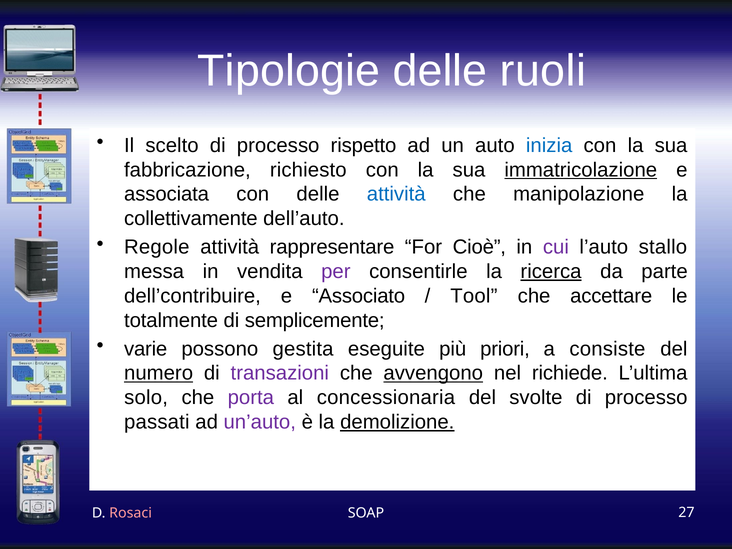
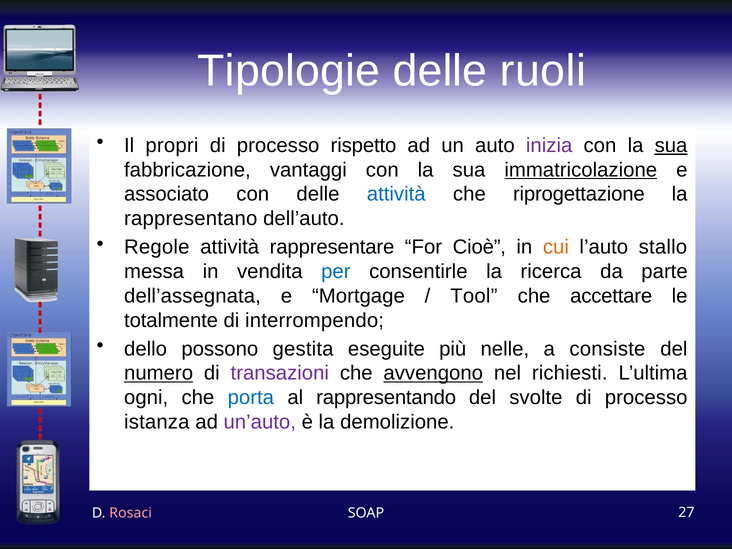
scelto: scelto -> propri (172, 145)
inizia colour: blue -> purple (549, 145)
sua underline: none -> present (671, 145)
richiesto: richiesto -> vantaggi (308, 170)
associata: associata -> associato (167, 194)
manipolazione: manipolazione -> riprogettazione (579, 194)
collettivamente: collettivamente -> rappresentano (191, 219)
cui colour: purple -> orange (556, 247)
per colour: purple -> blue (336, 272)
ricerca underline: present -> none (551, 272)
dell’contribuire: dell’contribuire -> dell’assegnata (192, 296)
Associato: Associato -> Mortgage (358, 296)
semplicemente: semplicemente -> interrompendo (315, 320)
varie: varie -> dello (146, 349)
priori: priori -> nelle (505, 349)
richiede: richiede -> richiesti (570, 373)
solo: solo -> ogni (146, 398)
porta colour: purple -> blue (251, 398)
concessionaria: concessionaria -> rappresentando (386, 398)
passati: passati -> istanza (157, 422)
demolizione underline: present -> none (397, 422)
